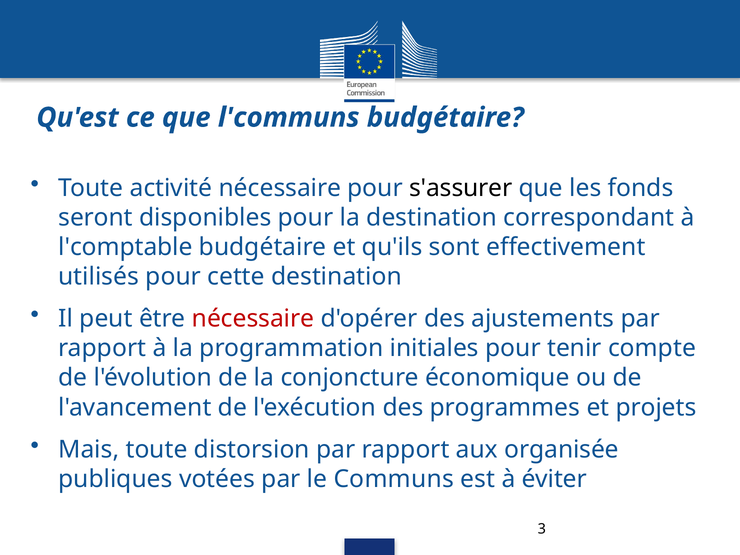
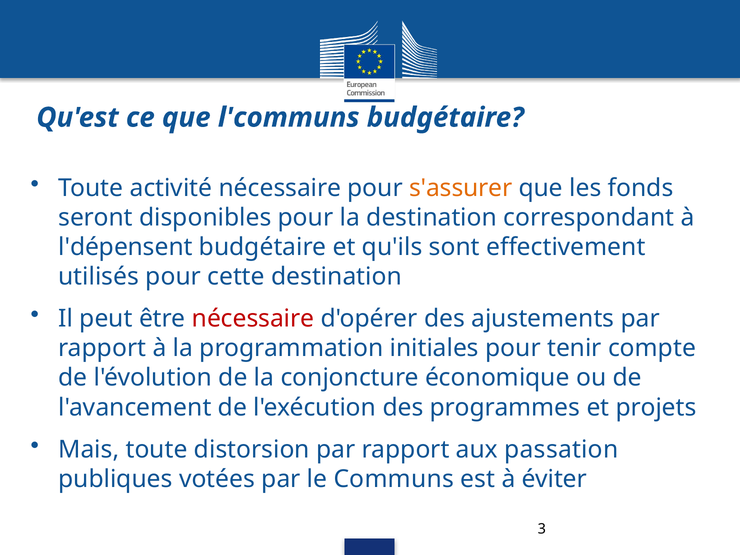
s'assurer colour: black -> orange (461, 188)
l'comptable: l'comptable -> l'dépensent (125, 247)
organisée: organisée -> passation (561, 449)
